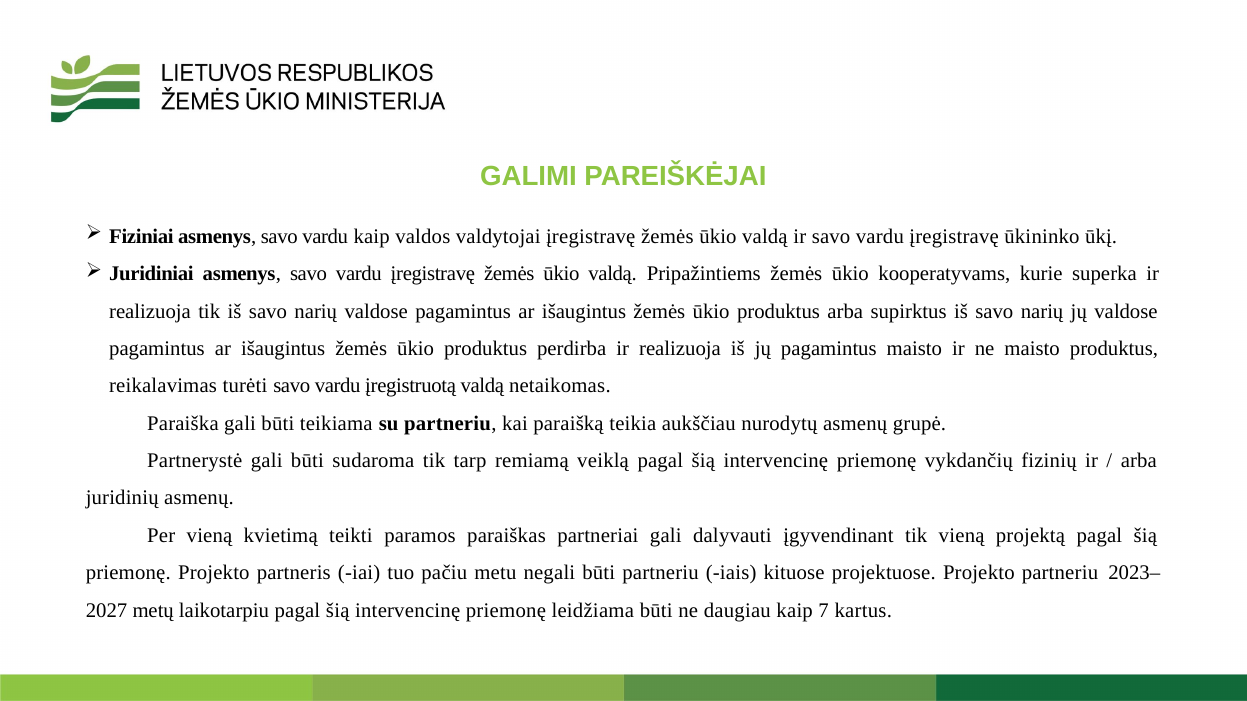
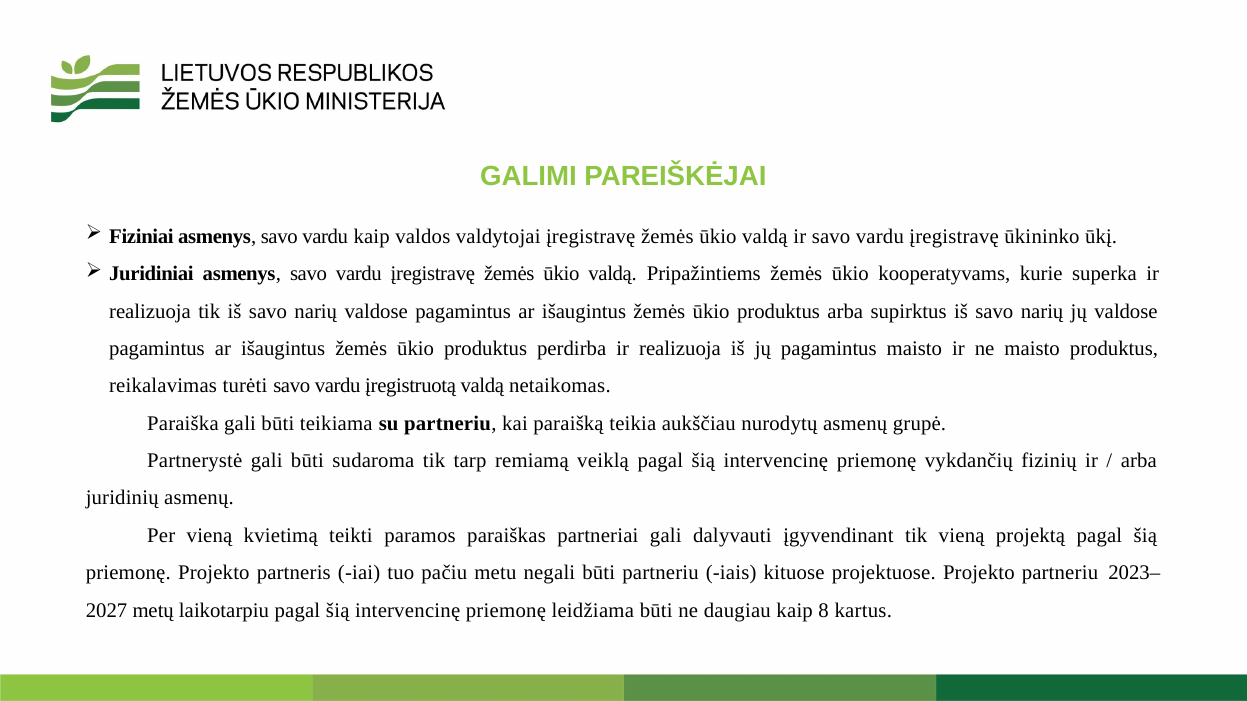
7: 7 -> 8 (824, 611)
